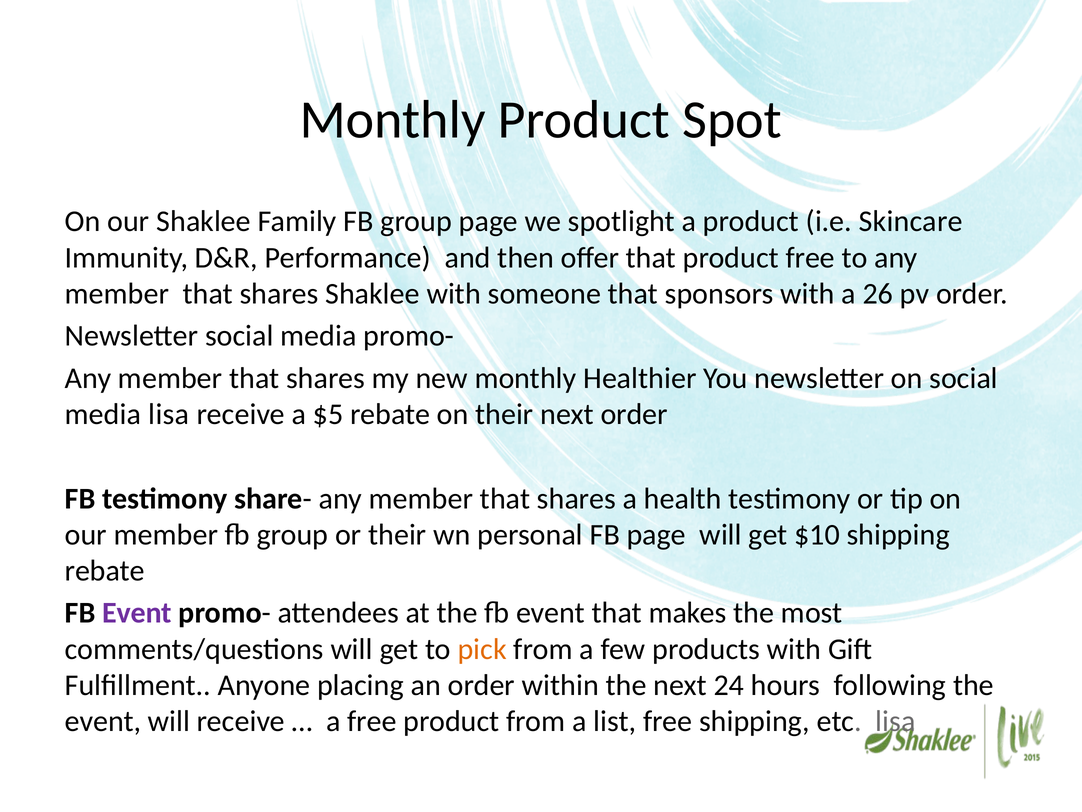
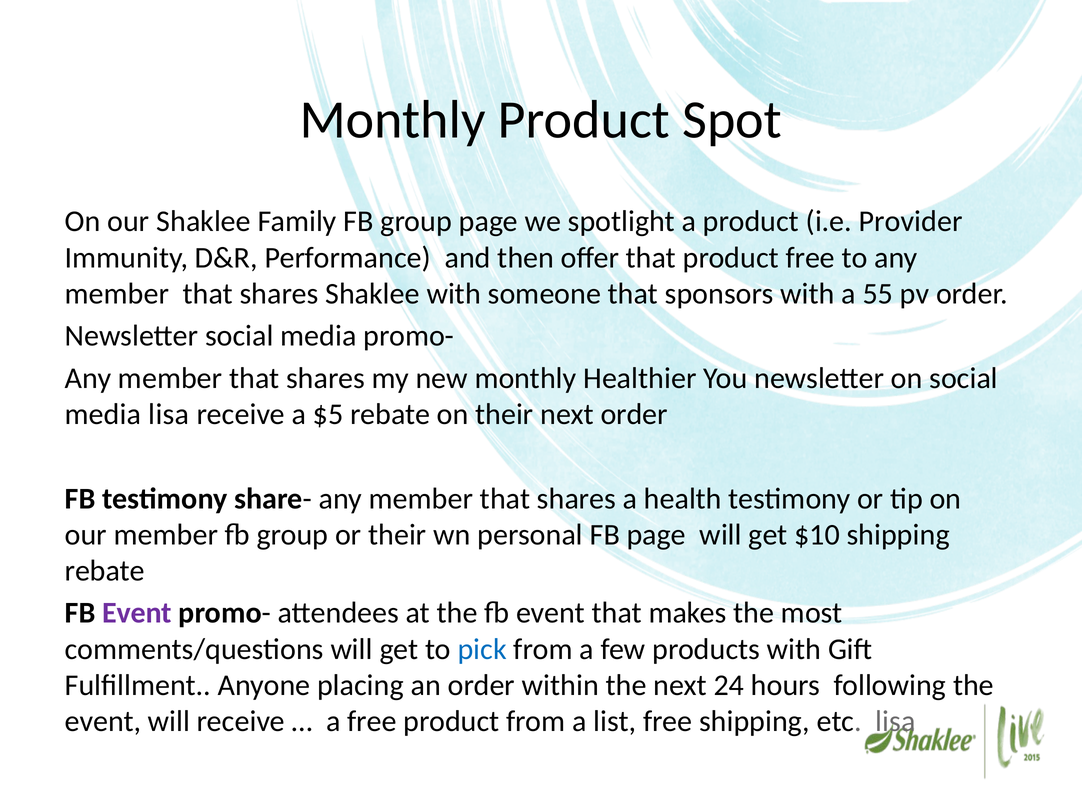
Skincare: Skincare -> Provider (911, 221)
26: 26 -> 55 (878, 294)
pick colour: orange -> blue (482, 649)
